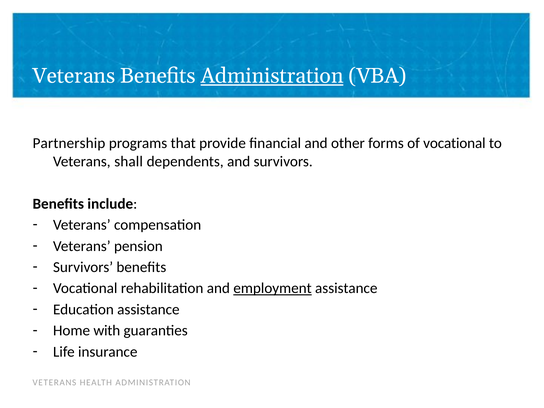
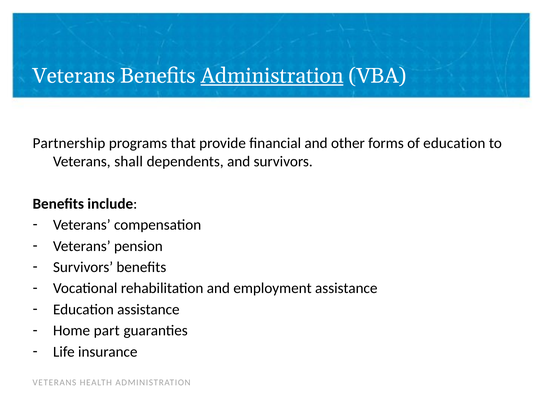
of vocational: vocational -> education (454, 143)
employment underline: present -> none (273, 288)
with: with -> part (107, 331)
